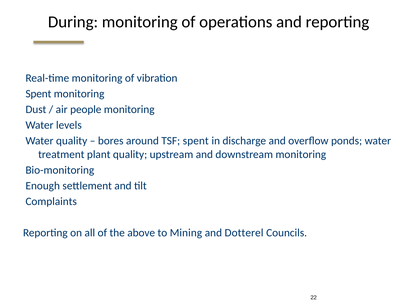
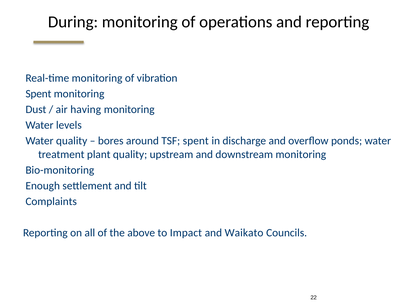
people: people -> having (86, 109)
Mining: Mining -> Impact (186, 233)
Dotterel: Dotterel -> Waikato (244, 233)
